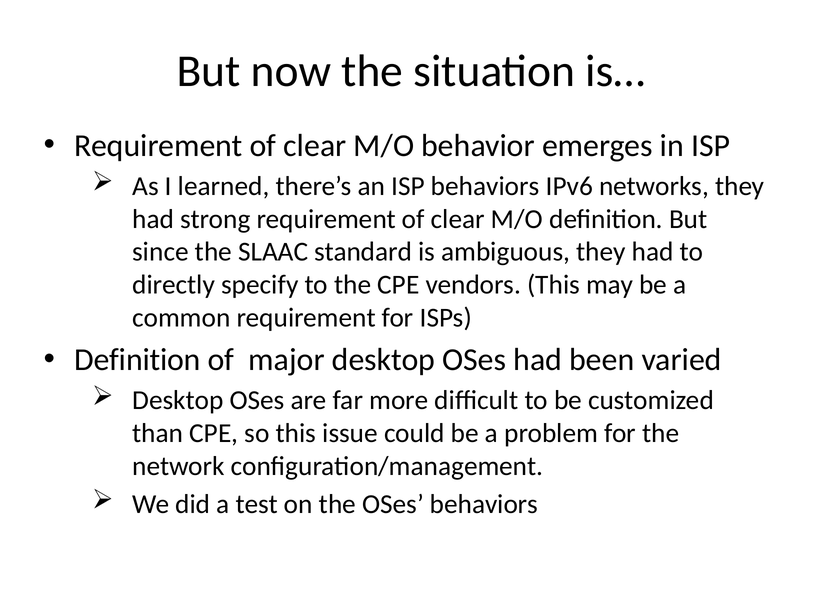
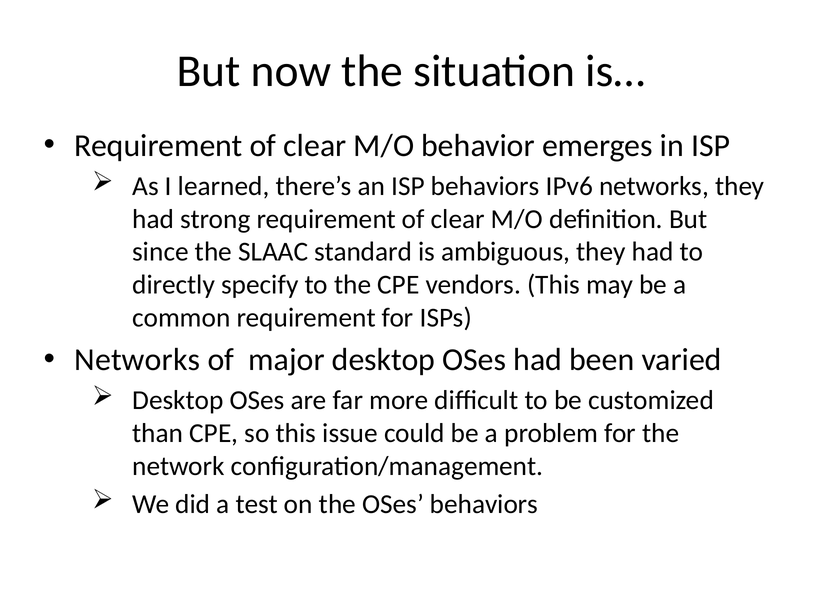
Definition: Definition -> Networks (137, 360)
